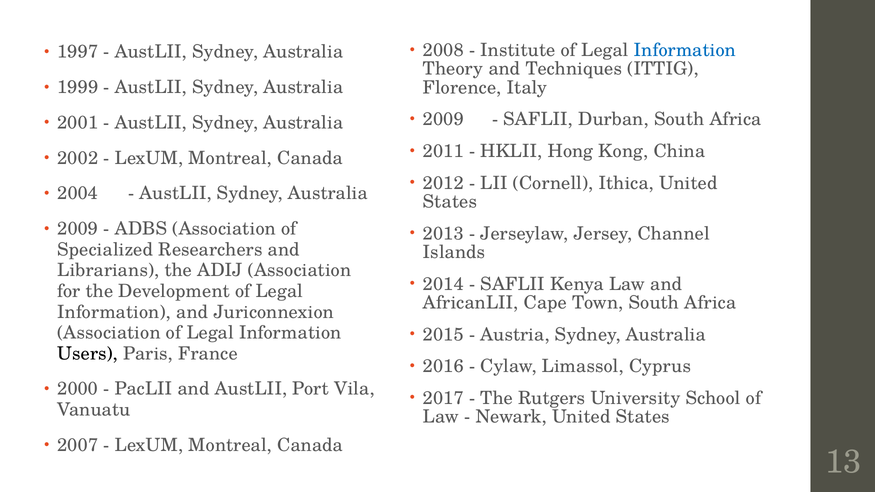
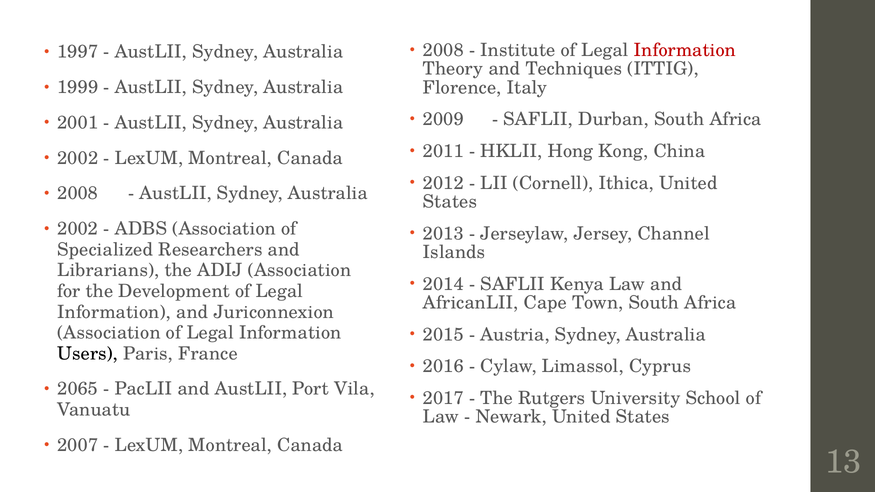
Information colour: blue -> red (685, 50)
2004: 2004 -> 2008 (78, 194)
2009: 2009 -> 2002 (78, 229)
2000: 2000 -> 2065 (78, 389)
